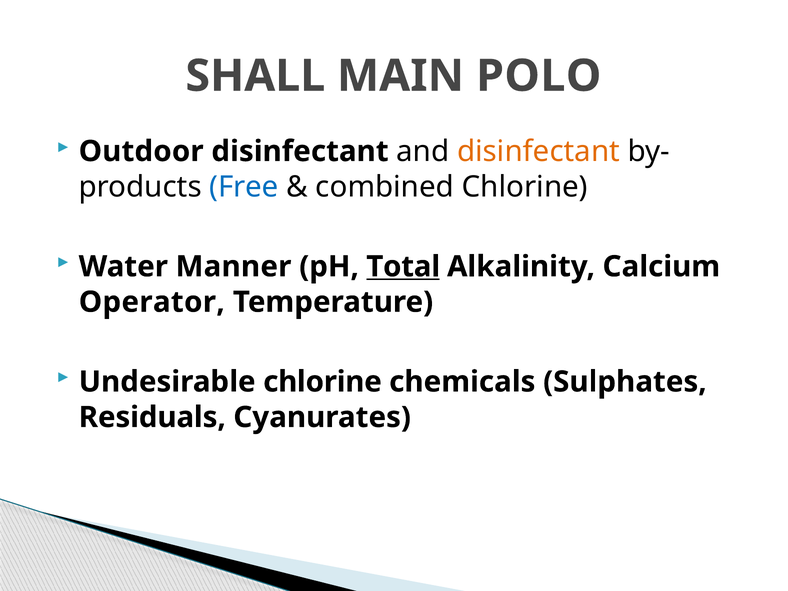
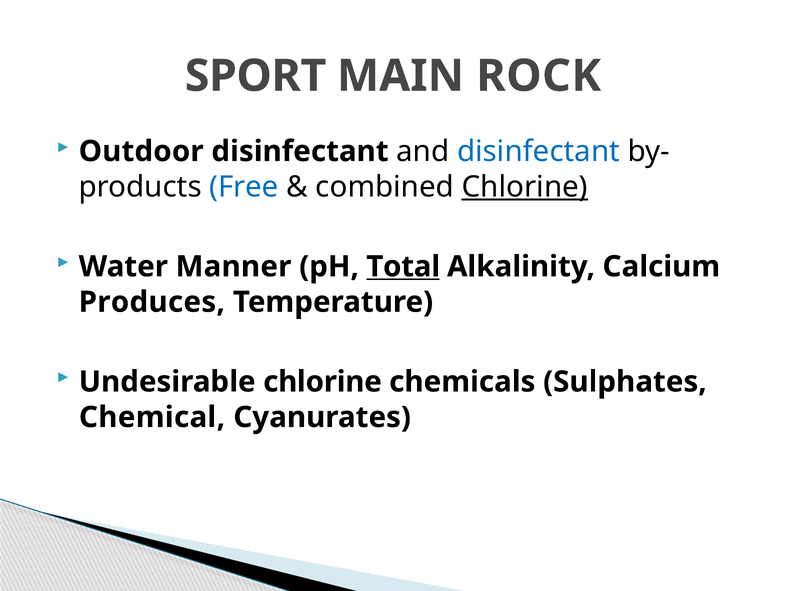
SHALL: SHALL -> SPORT (256, 76)
POLO: POLO -> ROCK (539, 76)
disinfectant colour: orange -> blue (539, 151)
Chlorine underline: none -> present (525, 187)
Operator: Operator -> Produces (152, 302)
Residuals: Residuals -> Chemical (152, 417)
